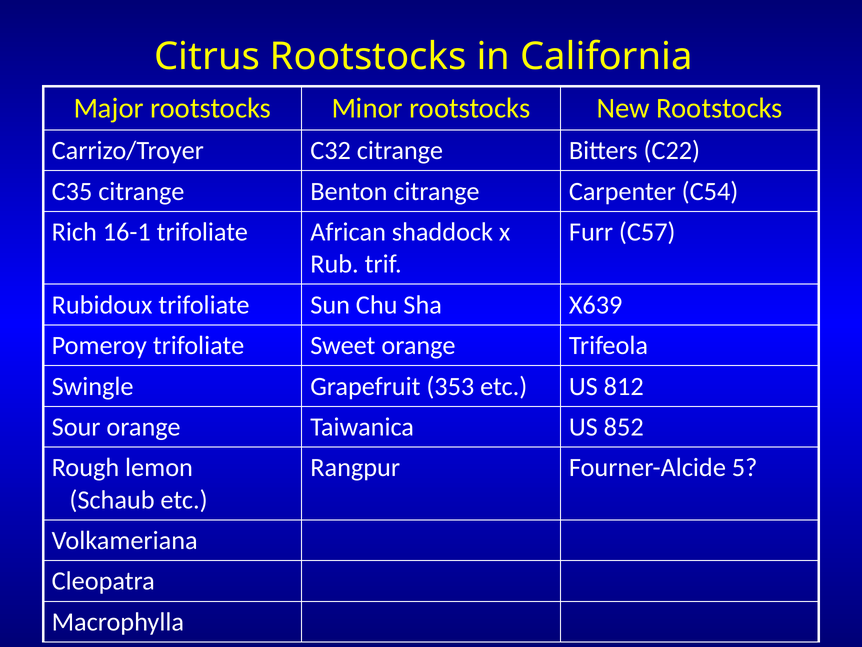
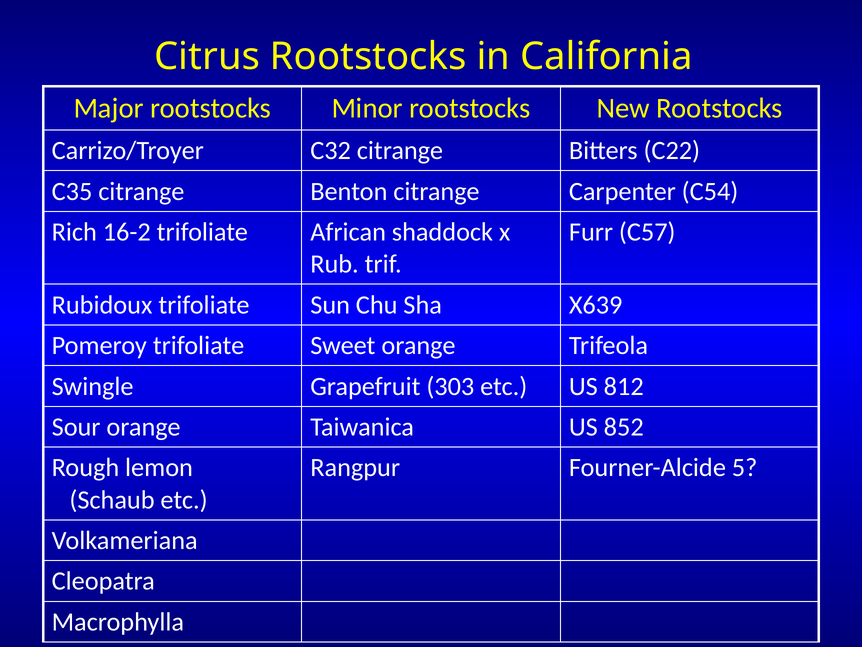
16-1: 16-1 -> 16-2 (127, 232)
353: 353 -> 303 (450, 386)
